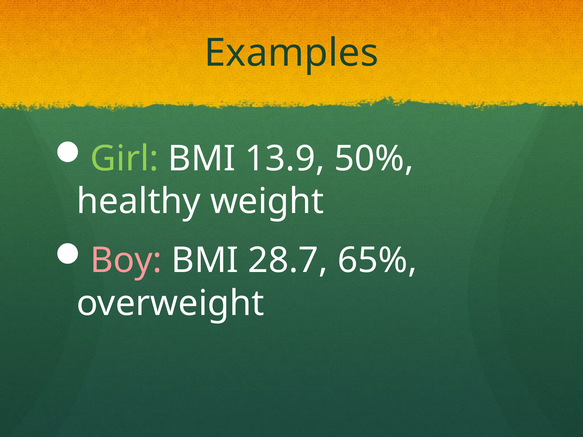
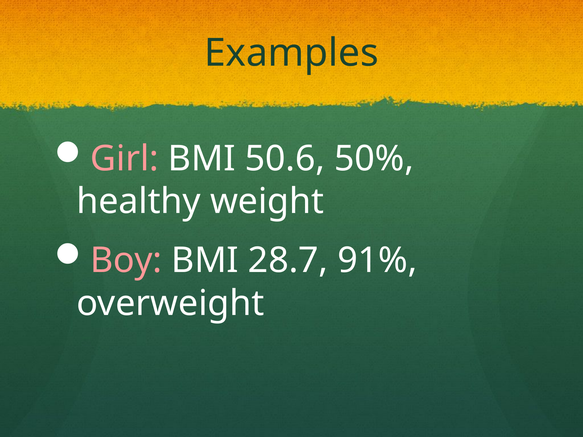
Girl colour: light green -> pink (125, 159)
13.9: 13.9 -> 50.6 (285, 159)
65%: 65% -> 91% (377, 261)
